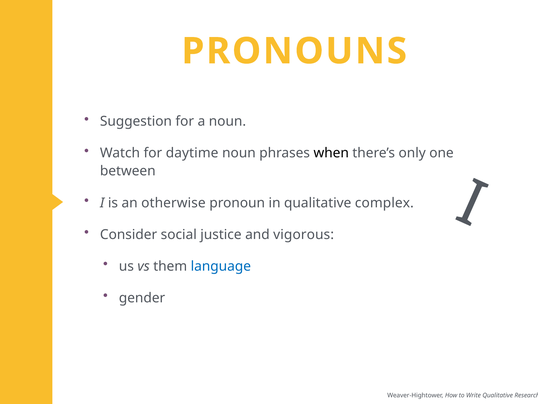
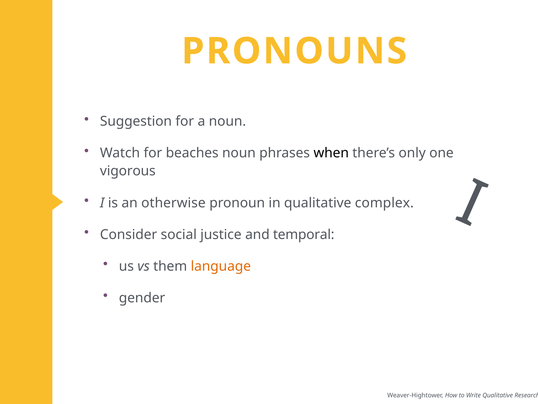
daytime: daytime -> beaches (192, 153)
between: between -> vigorous (128, 171)
vigorous: vigorous -> temporal (304, 234)
language colour: blue -> orange (221, 266)
